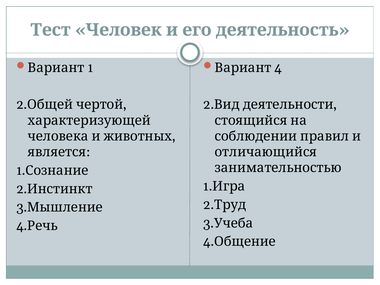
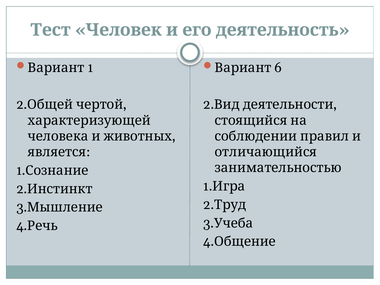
4: 4 -> 6 (278, 68)
